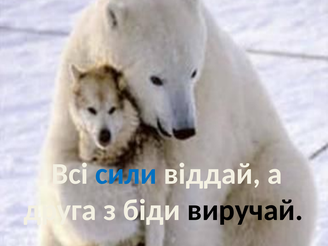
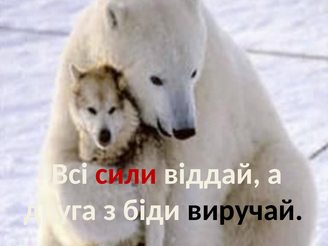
сили colour: blue -> red (126, 174)
